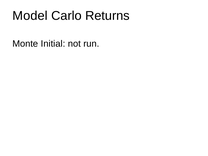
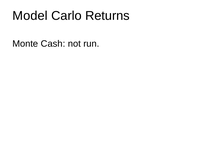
Initial: Initial -> Cash (53, 44)
